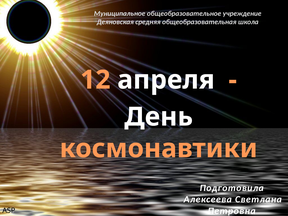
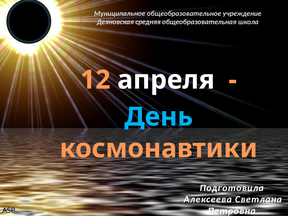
День colour: white -> light blue (159, 117)
